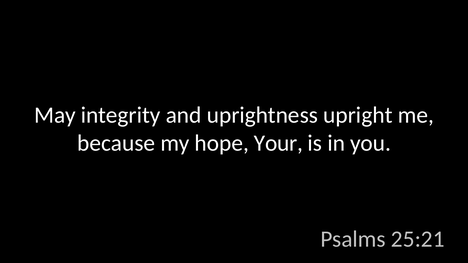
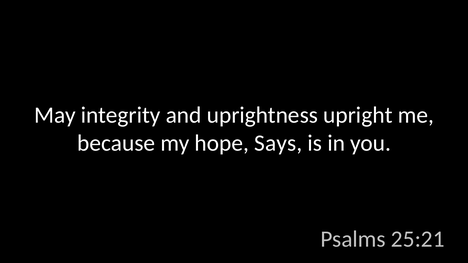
Your: Your -> Says (278, 143)
